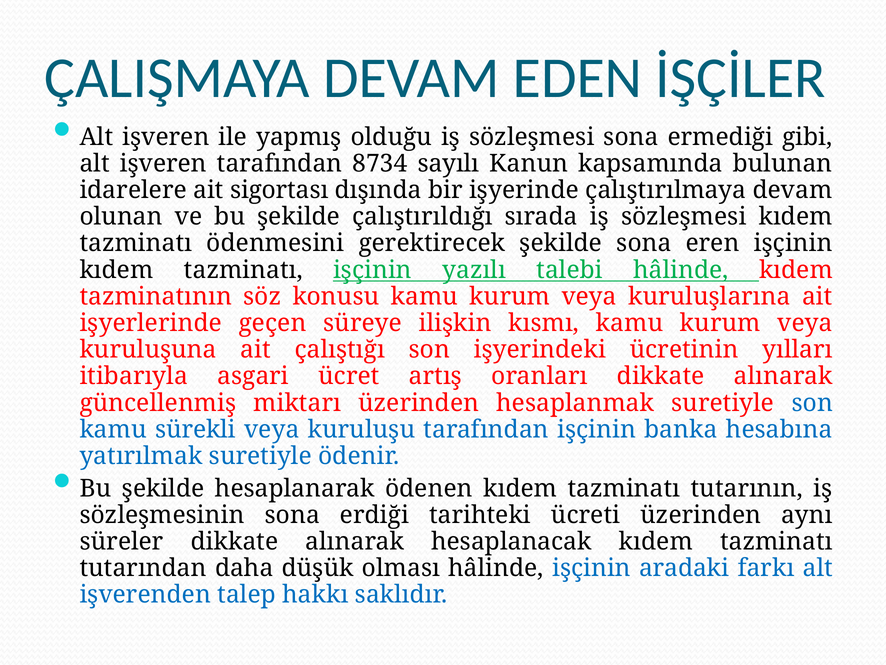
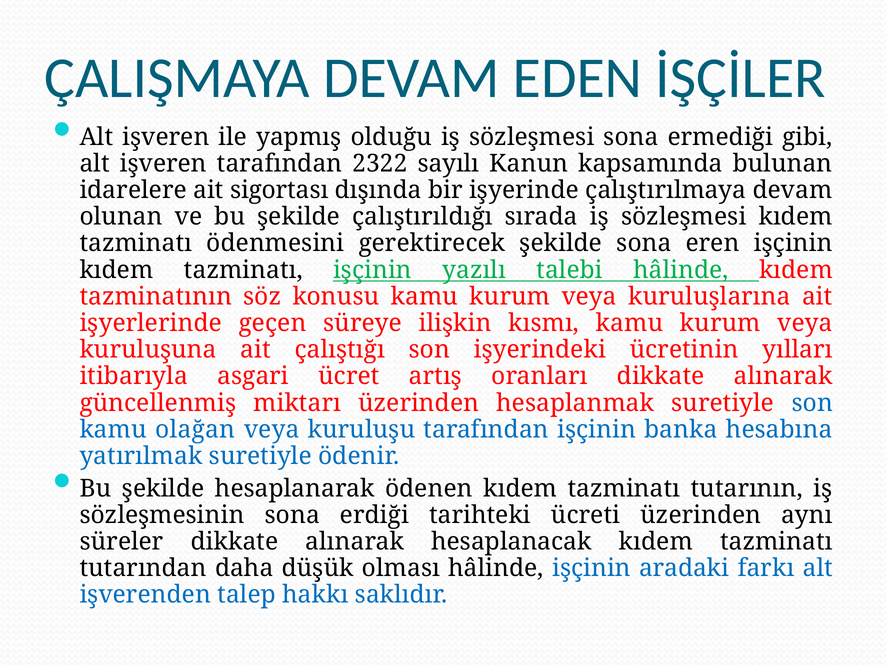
8734: 8734 -> 2322 (380, 163)
sürekli: sürekli -> olağan (195, 429)
